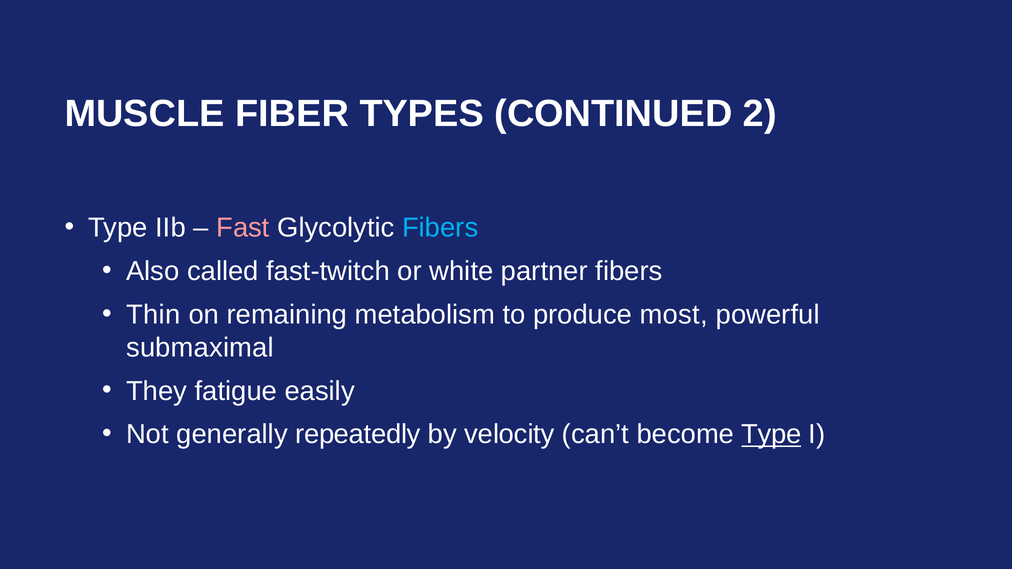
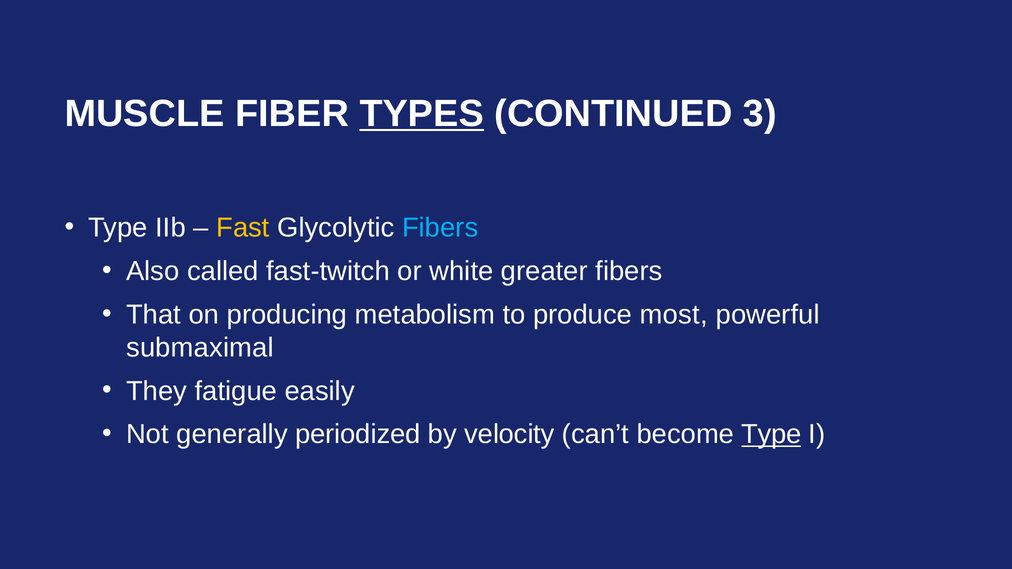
TYPES underline: none -> present (422, 114)
2: 2 -> 3 (760, 114)
Fast colour: pink -> yellow (243, 228)
partner: partner -> greater (544, 271)
Thin: Thin -> That (154, 315)
remaining: remaining -> producing (287, 315)
repeatedly: repeatedly -> periodized (358, 435)
